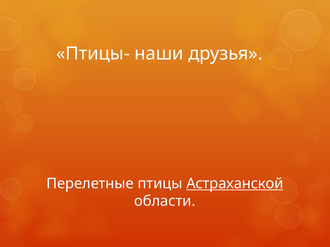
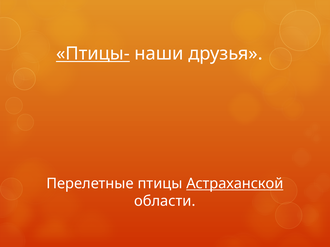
Птицы- underline: none -> present (93, 54)
